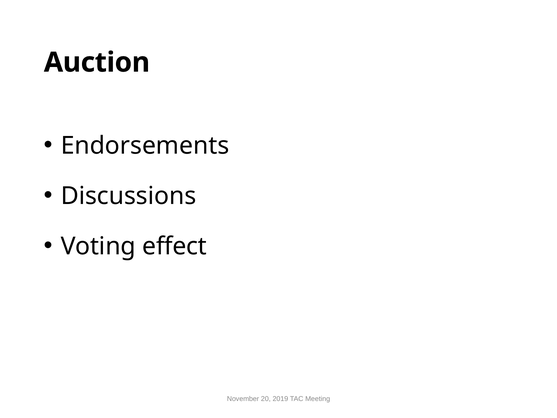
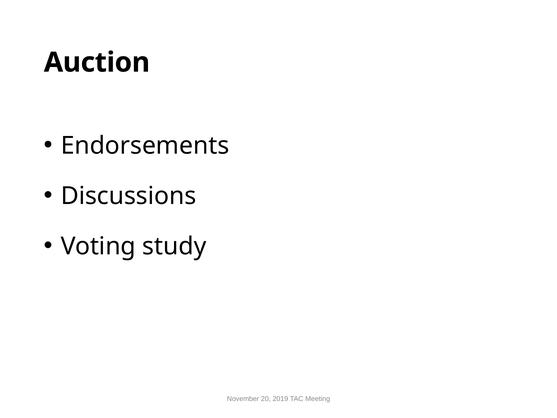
effect: effect -> study (174, 246)
